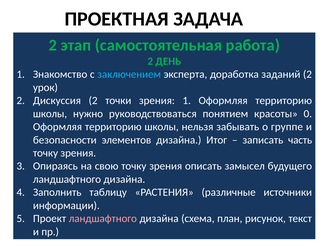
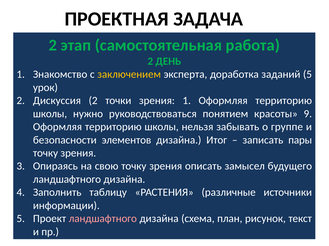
заключением colour: light blue -> yellow (129, 75)
заданий 2: 2 -> 5 (307, 75)
0: 0 -> 9 (308, 114)
часть: часть -> пары (300, 140)
